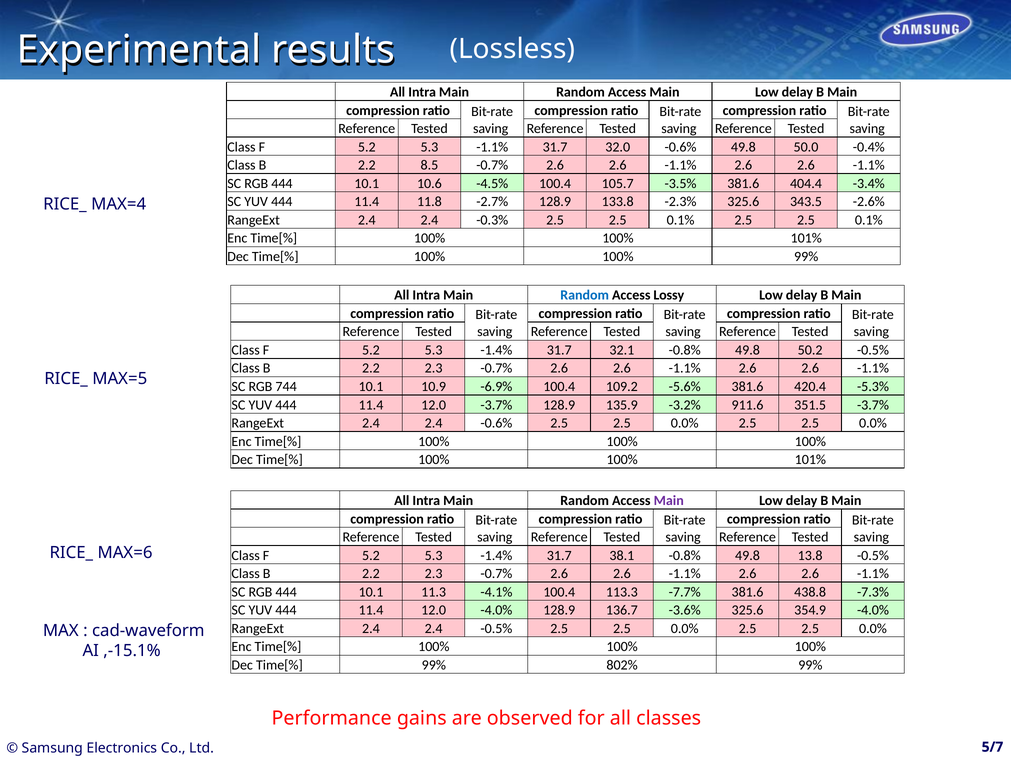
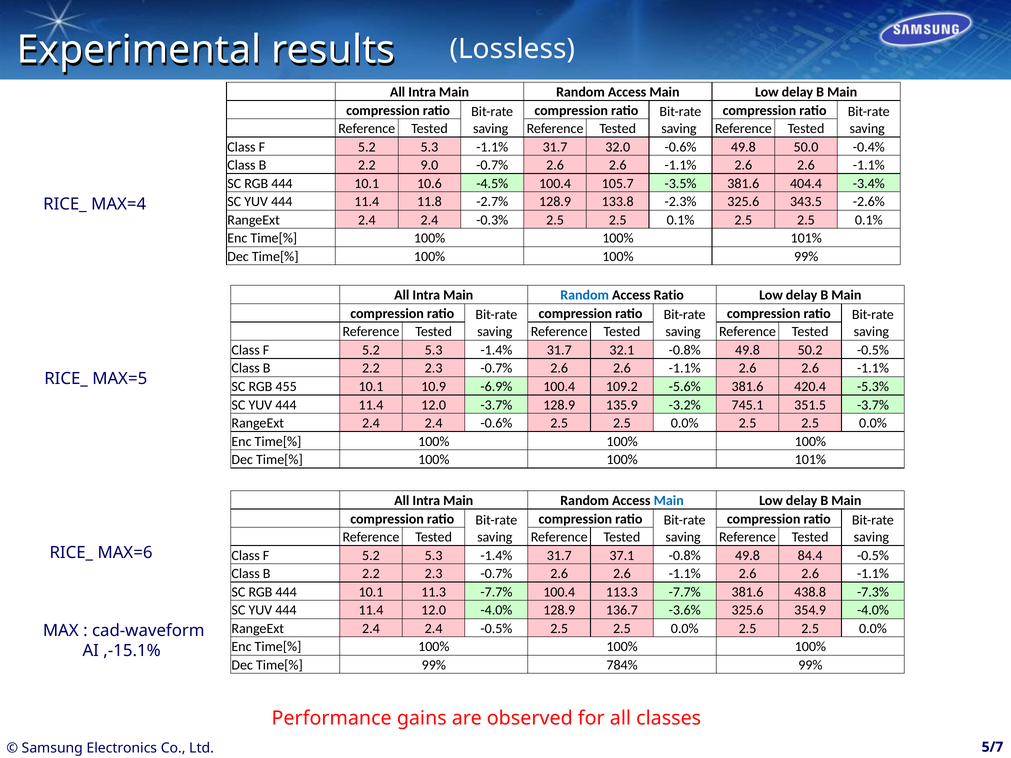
8.5: 8.5 -> 9.0 (429, 165)
Access Lossy: Lossy -> Ratio (669, 295)
744: 744 -> 455 (286, 387)
911.6: 911.6 -> 745.1 (747, 405)
Main colour: purple -> blue (669, 501)
38.1: 38.1 -> 37.1 (622, 556)
13.8: 13.8 -> 84.4 (810, 556)
11.3 -4.1%: -4.1% -> -7.7% (496, 592)
802%: 802% -> 784% (622, 665)
